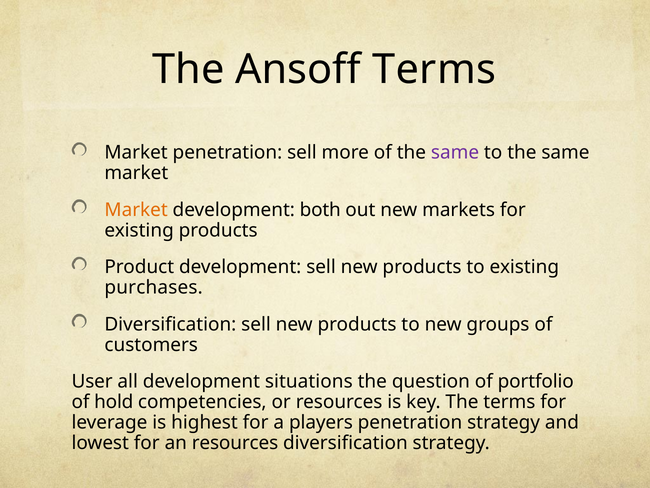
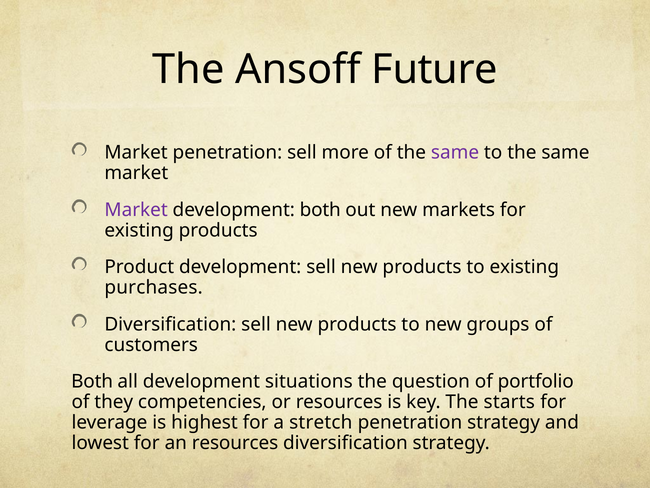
Ansoff Terms: Terms -> Future (435, 70)
Market colour: orange -> purple (136, 210)
User: User -> Both (92, 381)
hold: hold -> they (114, 402)
The terms: terms -> starts (509, 402)
players: players -> stretch (321, 422)
